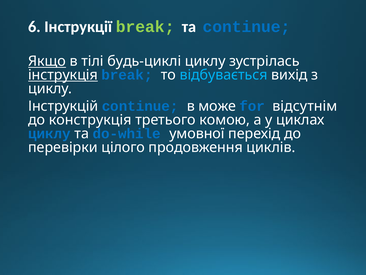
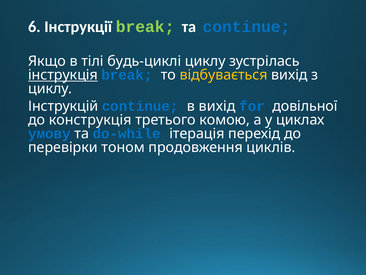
Якщо underline: present -> none (47, 61)
відбувається colour: light blue -> yellow (224, 75)
в може: може -> вихід (217, 106)
відсутнім: відсутнім -> довільної (305, 106)
циклу: циклу -> умову (49, 133)
умовної: умовної -> ітерація (197, 133)
цілого: цілого -> тоном (123, 147)
